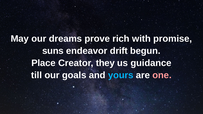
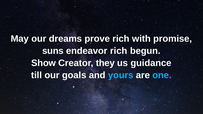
endeavor drift: drift -> rich (119, 51)
Place: Place -> Show (44, 63)
one colour: pink -> light blue (162, 75)
